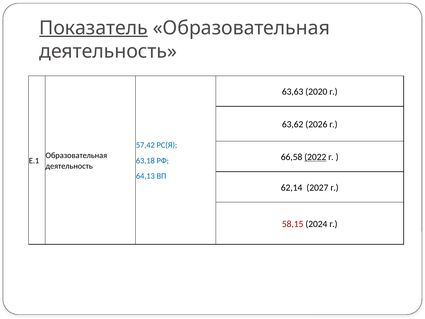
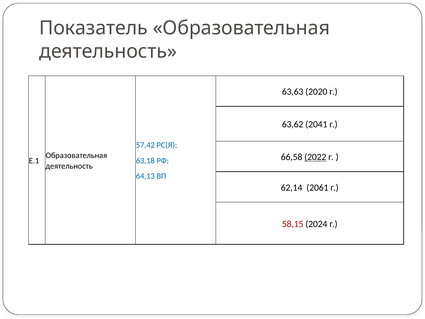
Показатель underline: present -> none (94, 28)
2026: 2026 -> 2041 (316, 124)
2027: 2027 -> 2061 (317, 188)
